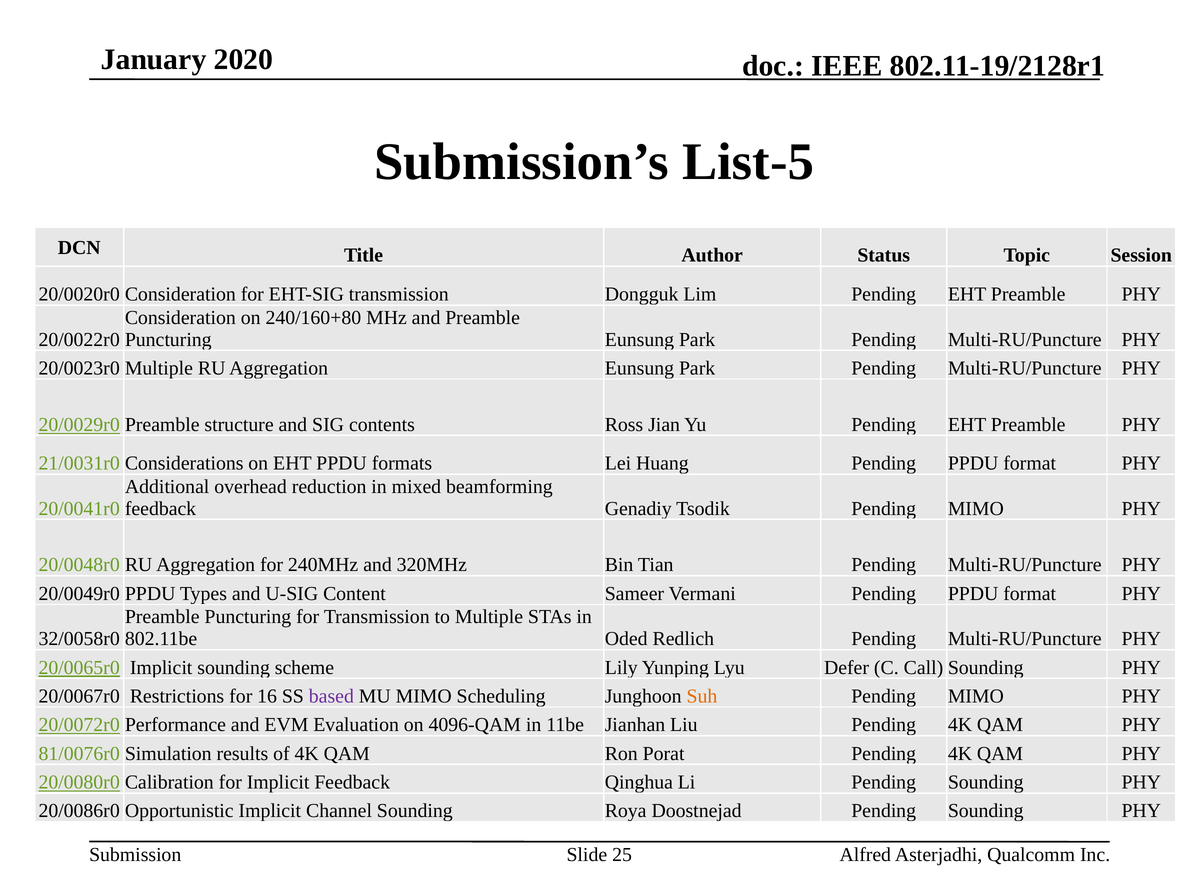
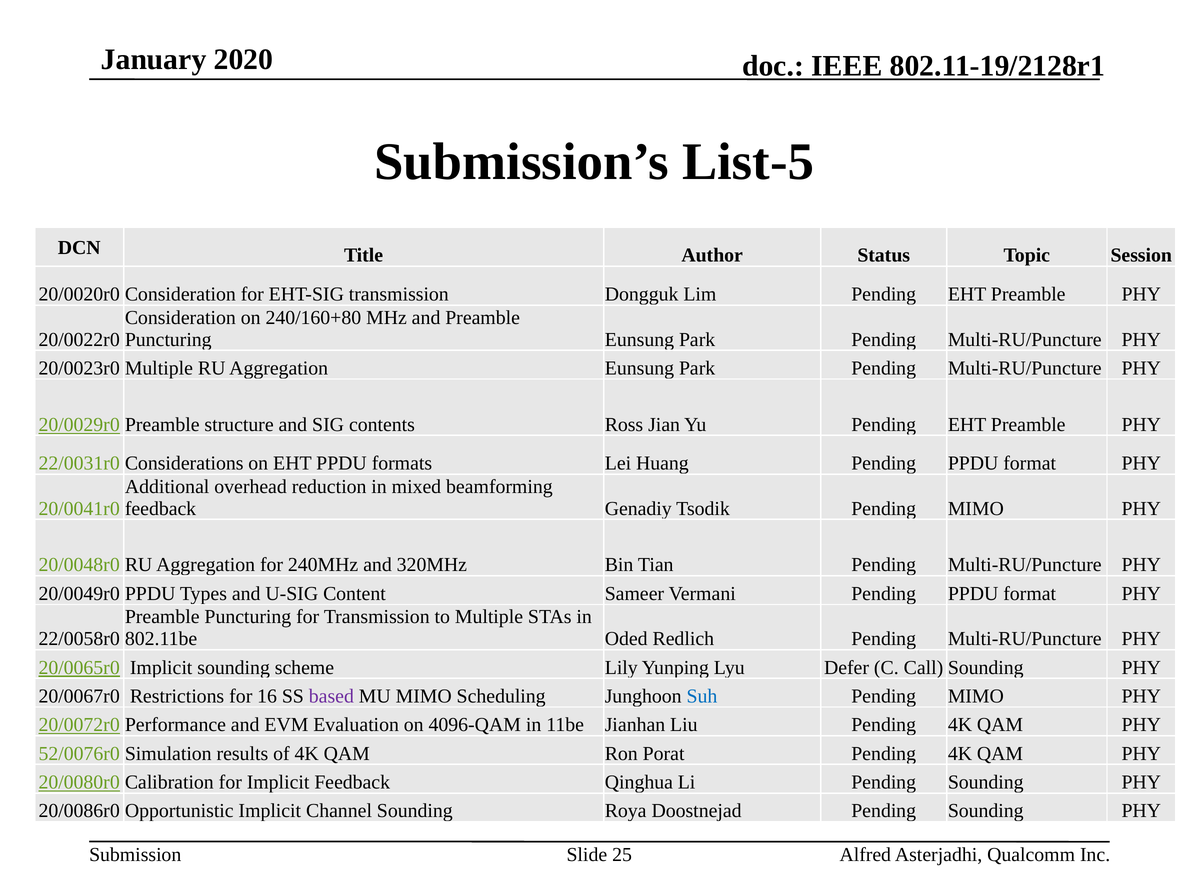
21/0031r0: 21/0031r0 -> 22/0031r0 (79, 464)
32/0058r0: 32/0058r0 -> 22/0058r0 (79, 639)
Suh colour: orange -> blue (702, 697)
81/0076r0: 81/0076r0 -> 52/0076r0 (79, 754)
